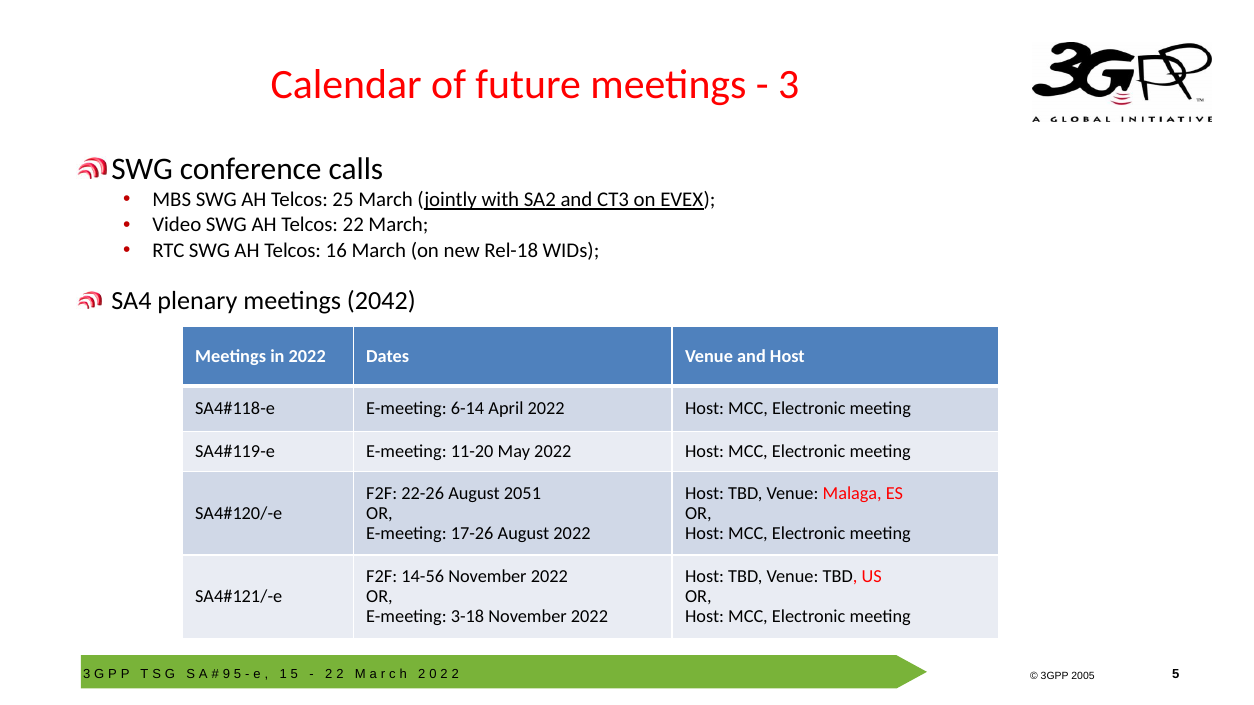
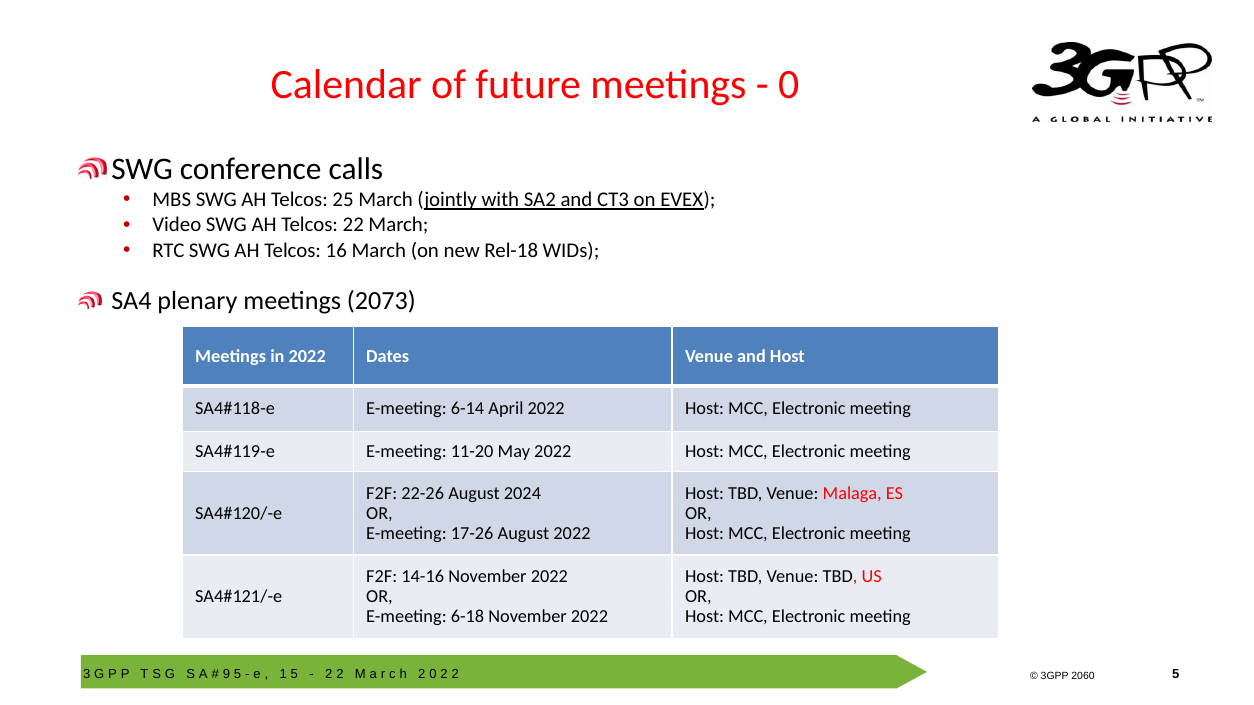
3: 3 -> 0 (789, 85)
2042: 2042 -> 2073 (381, 301)
2051: 2051 -> 2024 (522, 493)
14-56: 14-56 -> 14-16 (423, 577)
3-18: 3-18 -> 6-18 (468, 617)
2005: 2005 -> 2060 (1083, 676)
